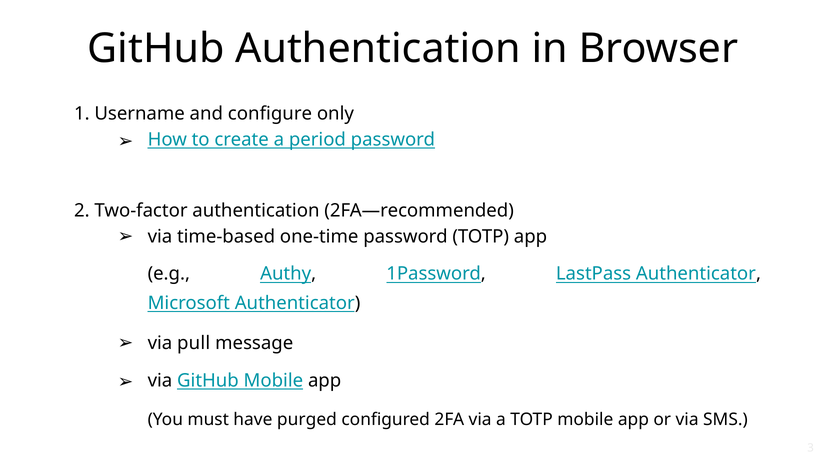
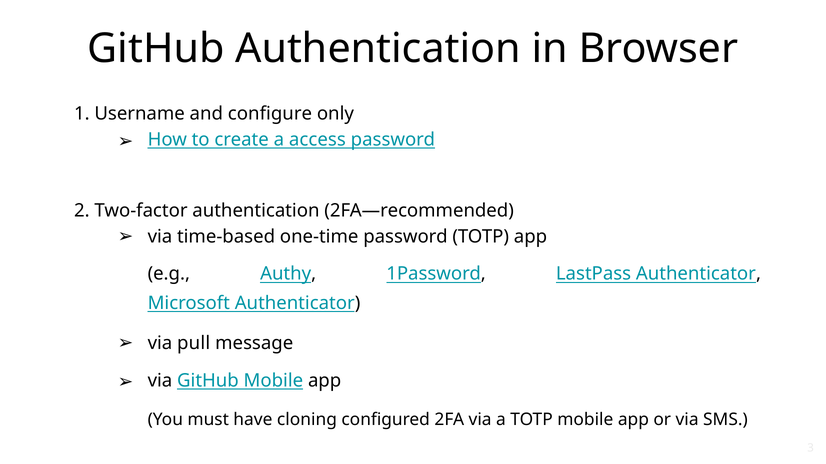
period: period -> access (317, 140)
purged: purged -> cloning (307, 420)
